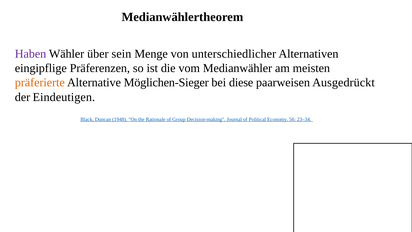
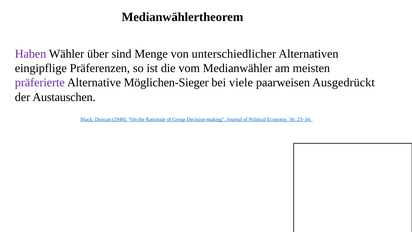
sein: sein -> sind (121, 54)
präferierte colour: orange -> purple (40, 83)
diese: diese -> viele (241, 83)
Eindeutigen: Eindeutigen -> Austauschen (64, 97)
